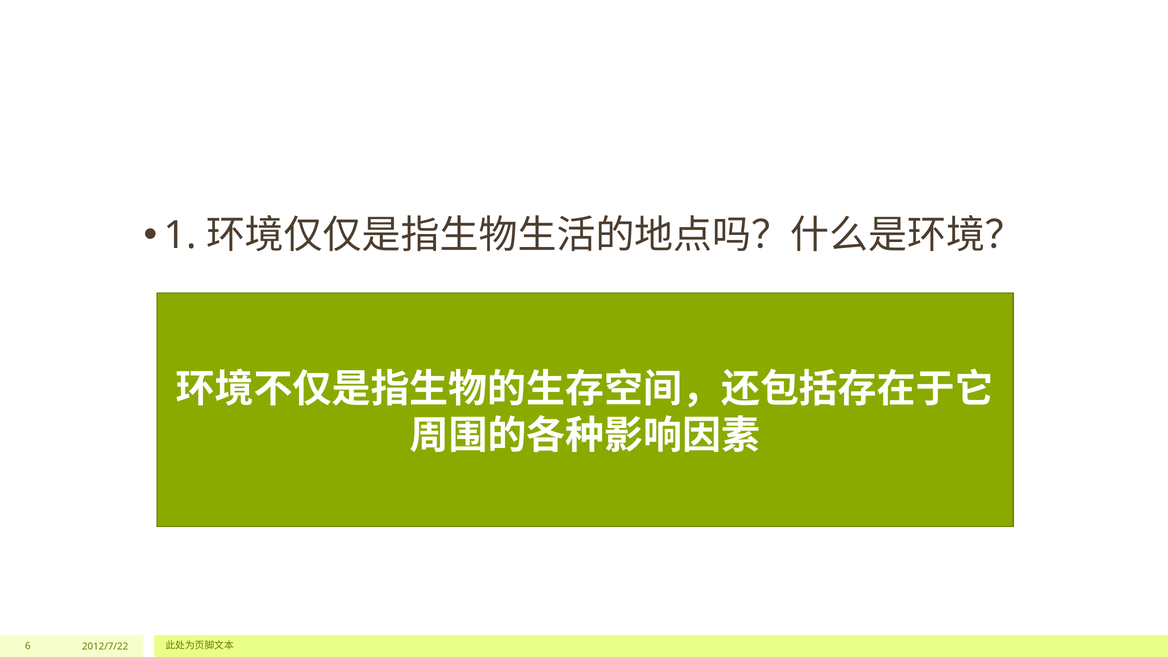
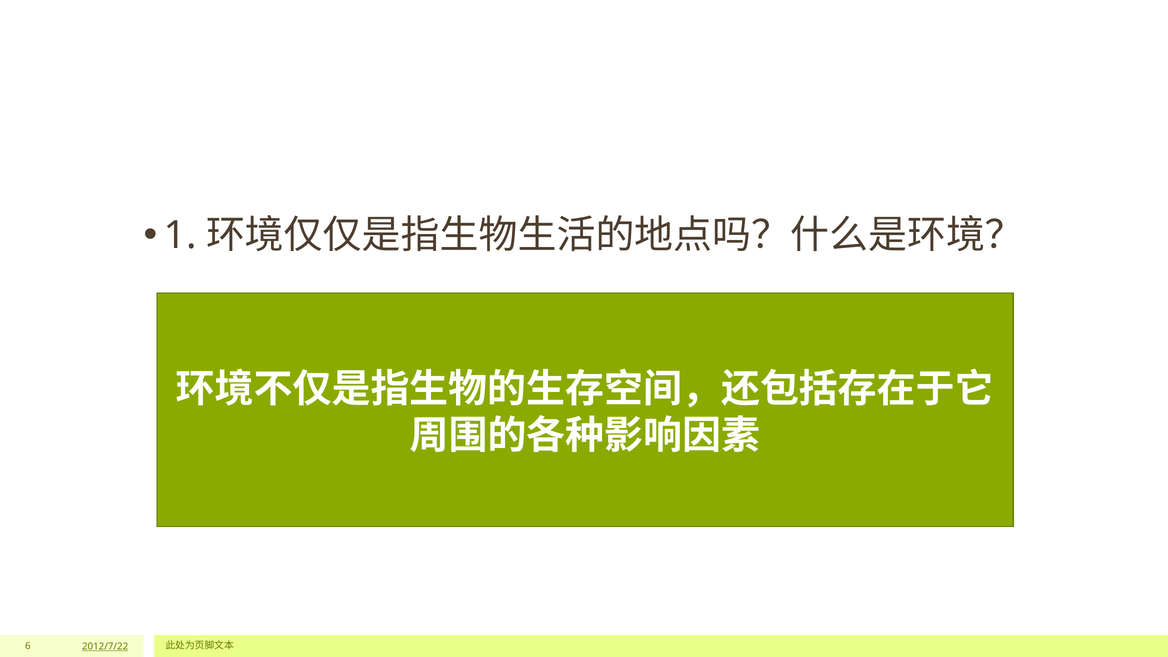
2012/7/22 underline: none -> present (105, 647)
